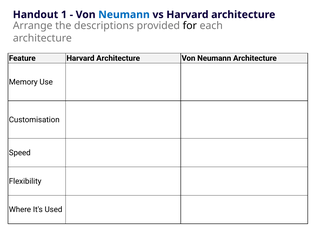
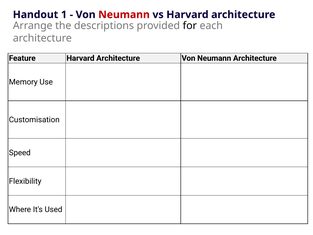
Neumann colour: blue -> red (124, 15)
